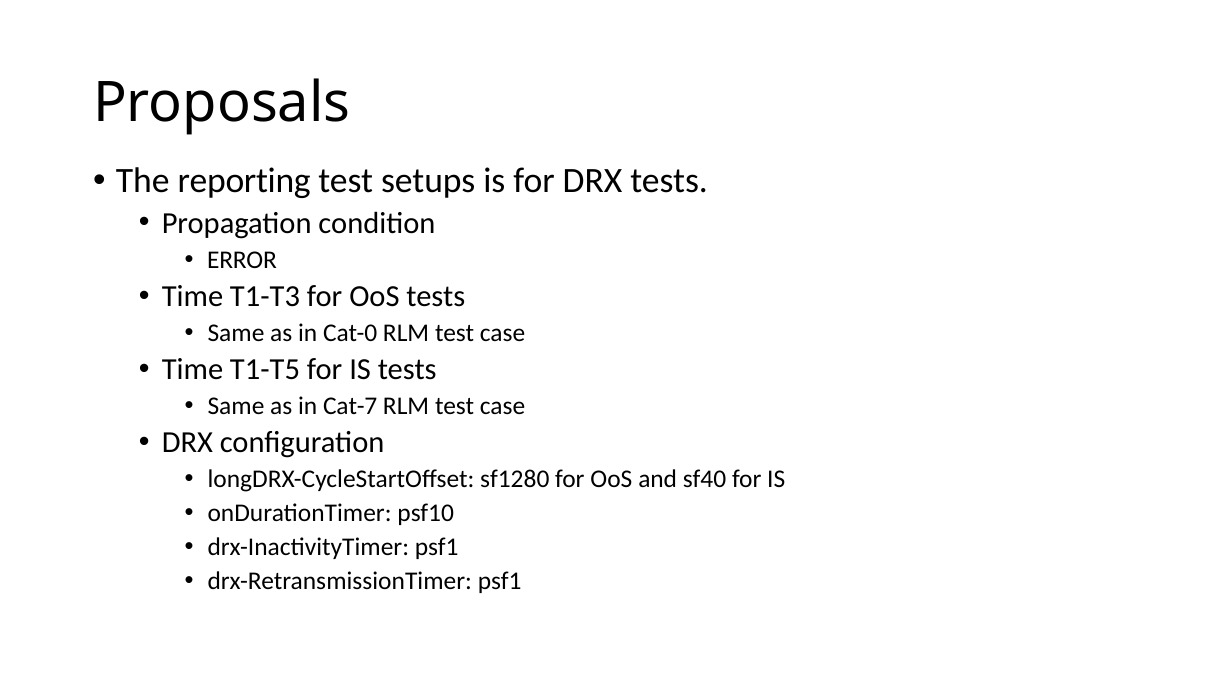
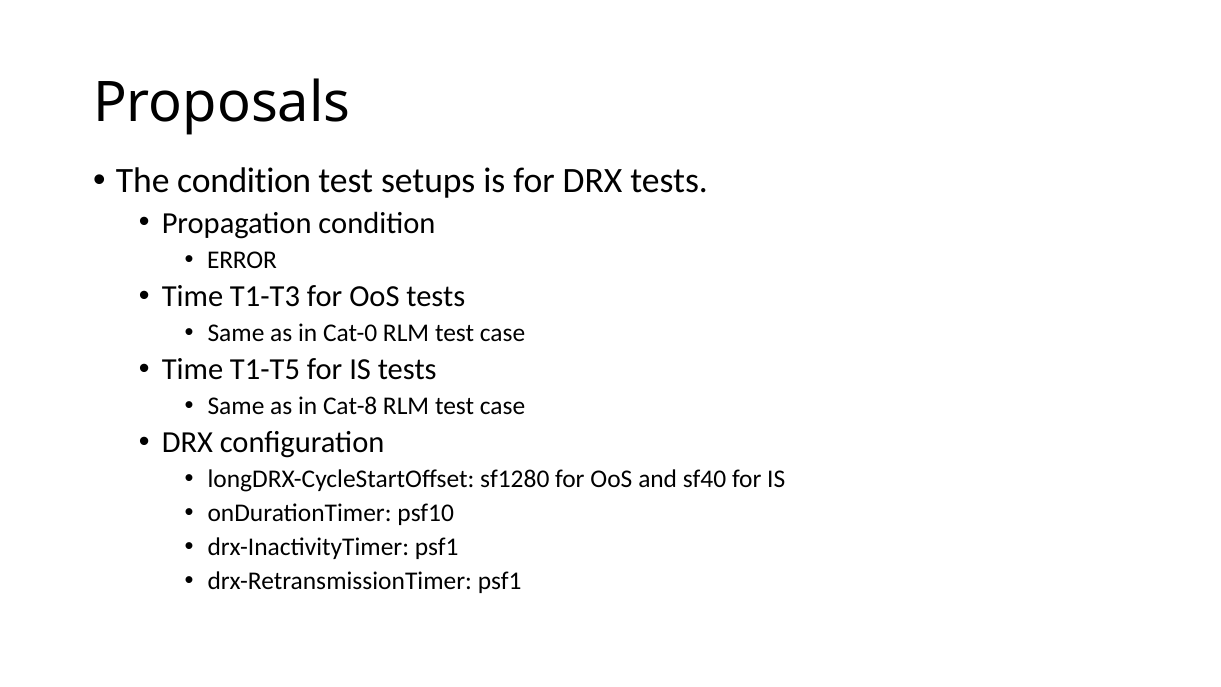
The reporting: reporting -> condition (244, 181)
Cat-7: Cat-7 -> Cat-8 (350, 406)
